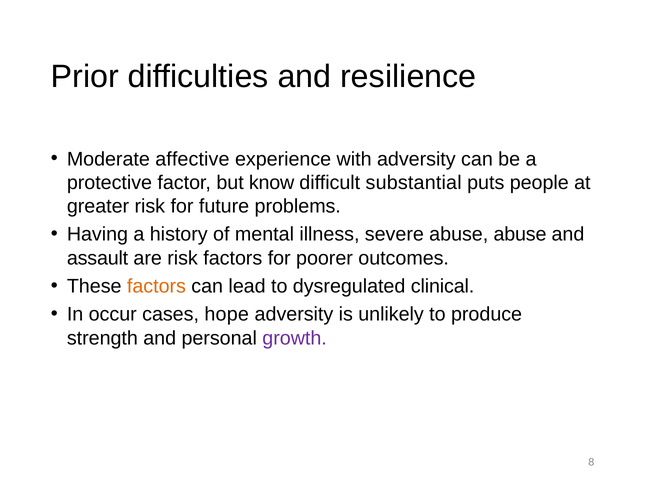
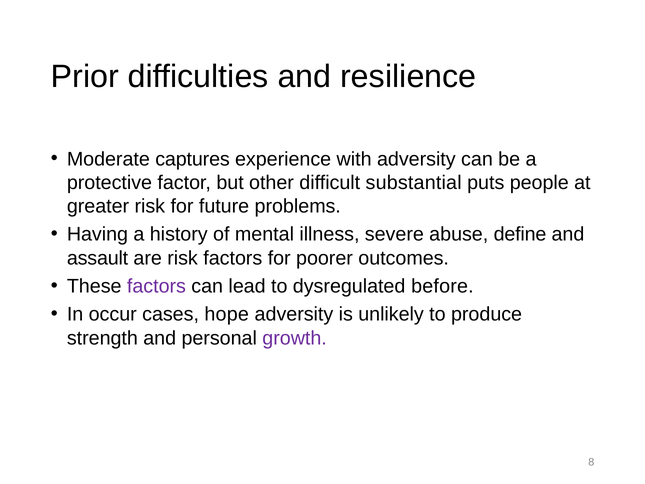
affective: affective -> captures (193, 159)
know: know -> other (272, 183)
abuse abuse: abuse -> define (520, 234)
factors colour: orange -> purple (156, 286)
clinical: clinical -> before (442, 286)
